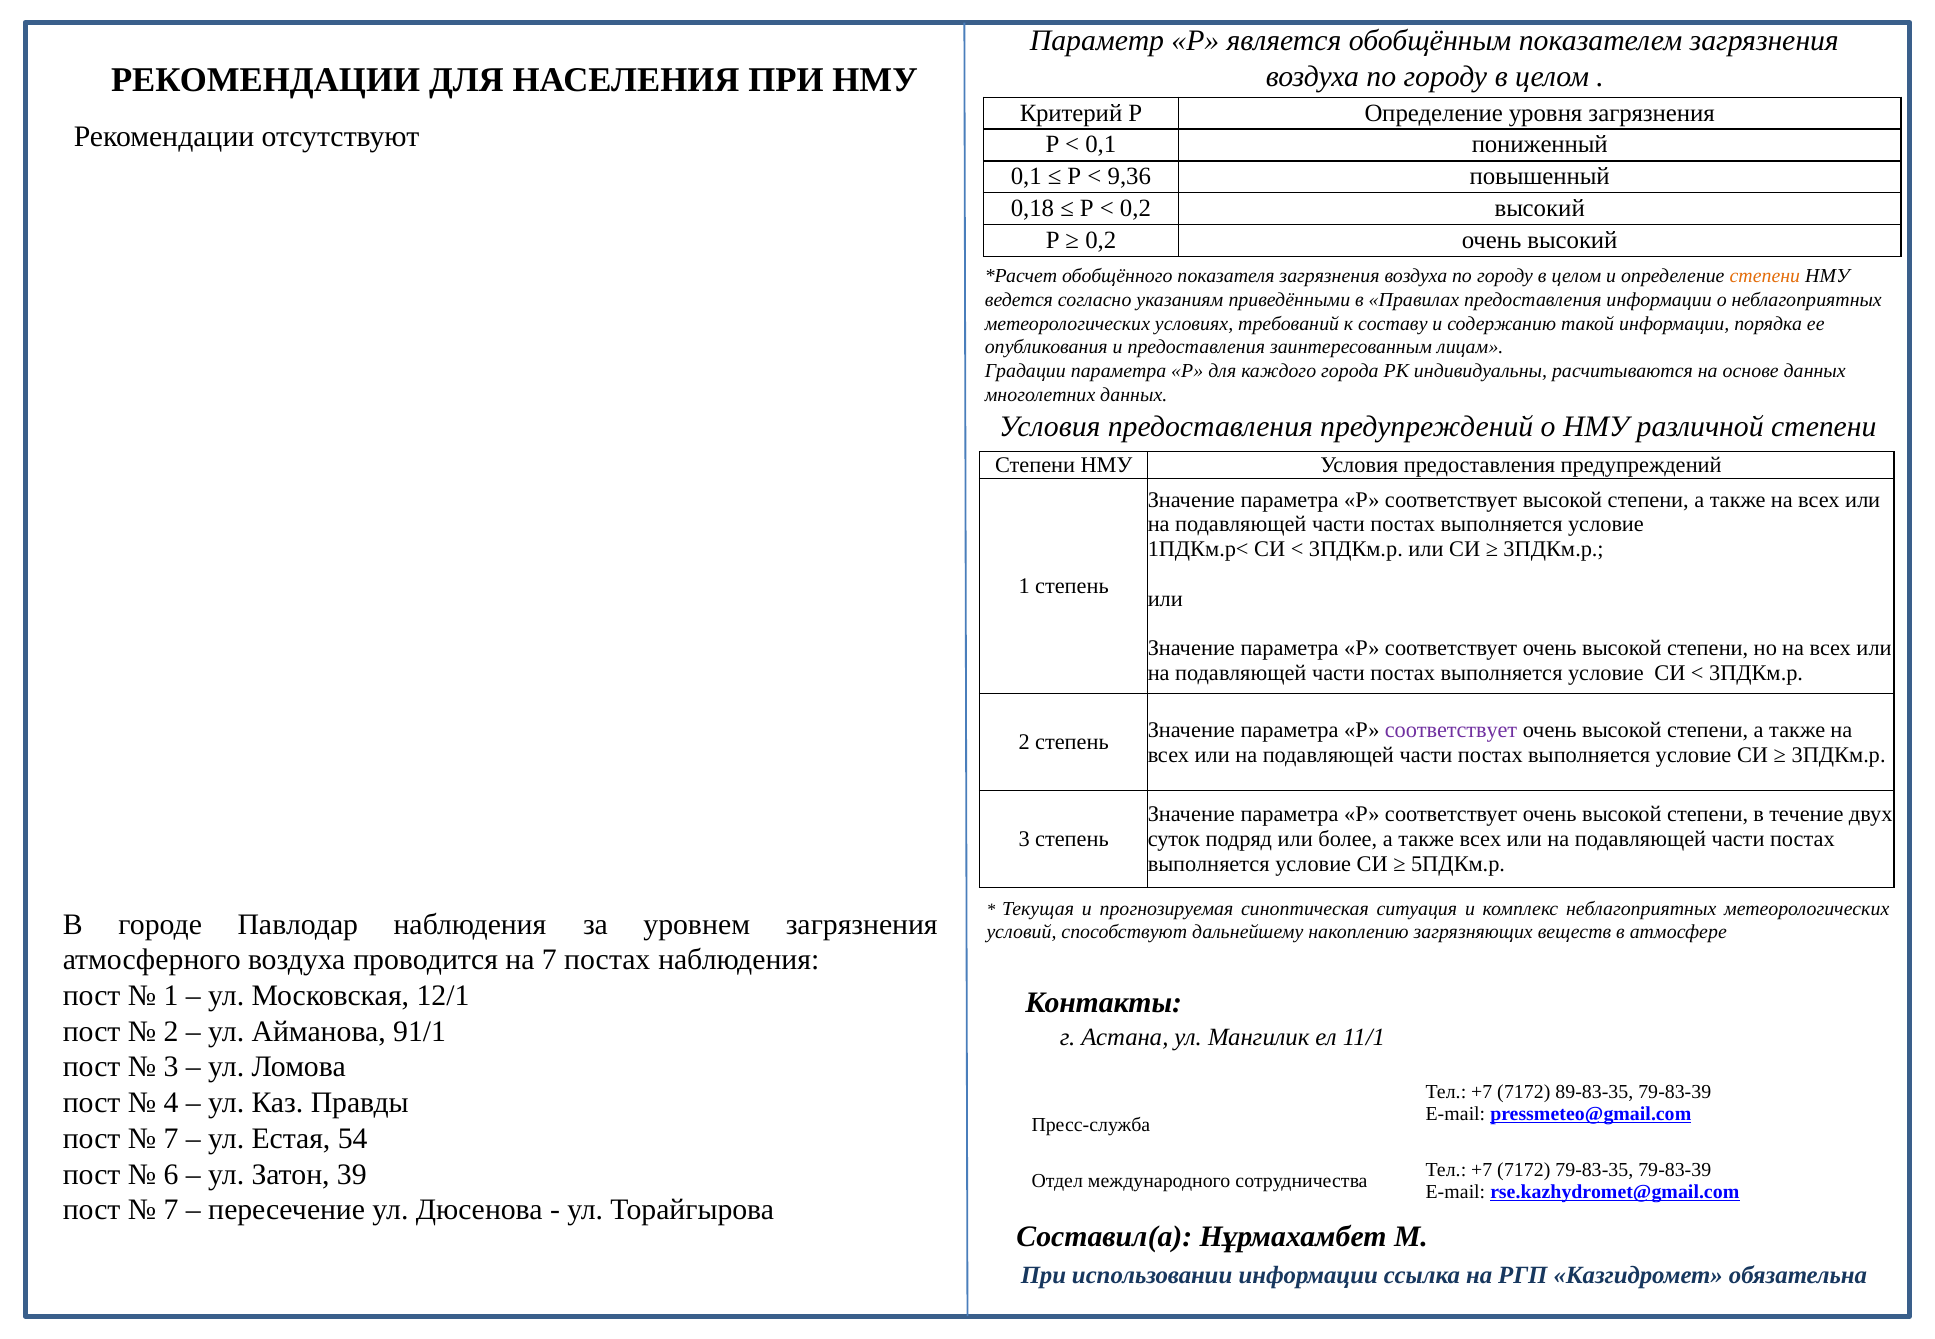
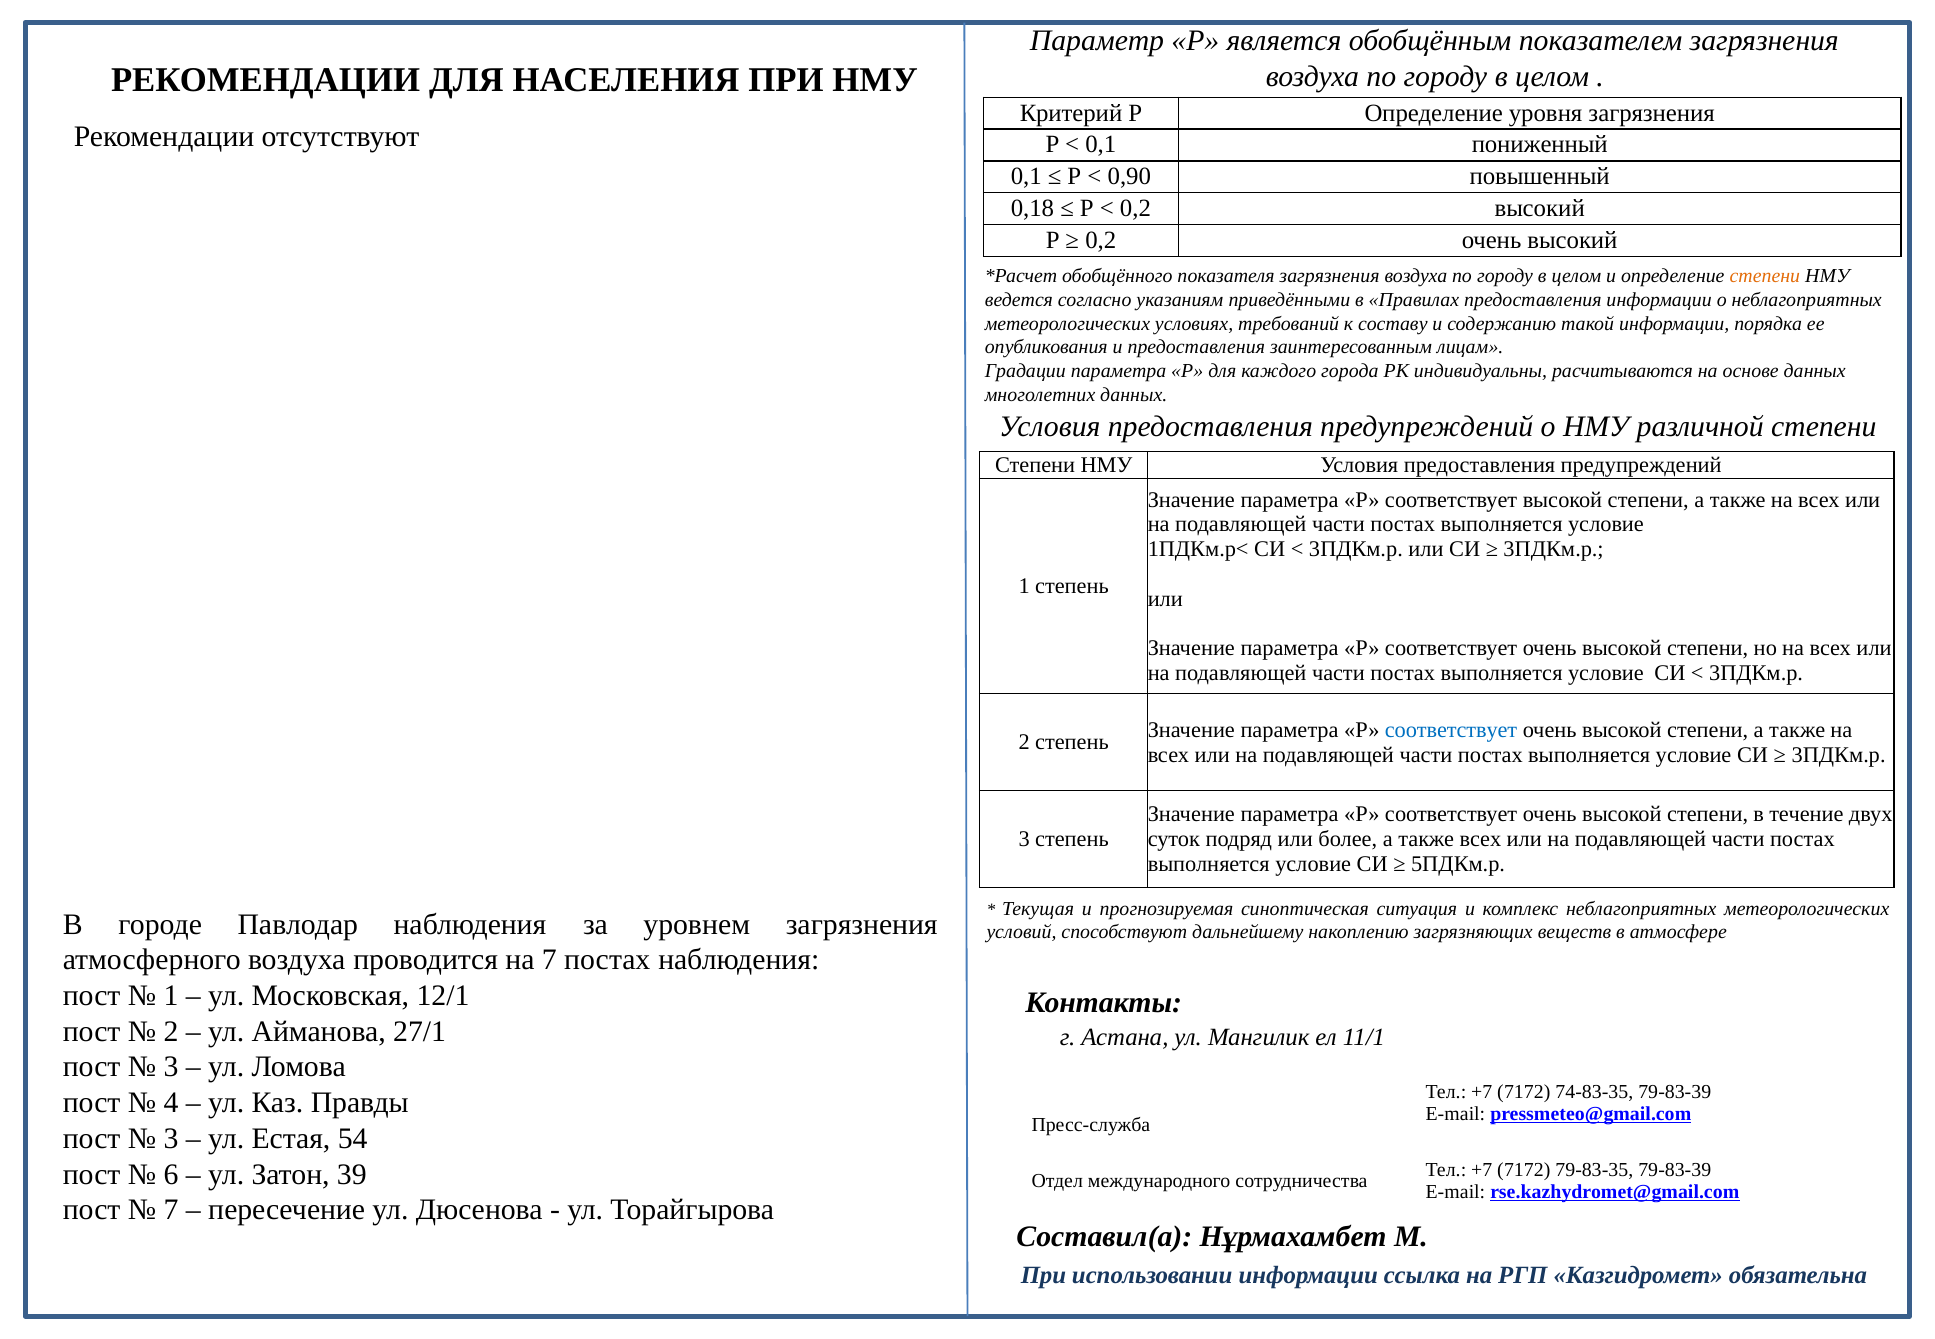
9,36: 9,36 -> 0,90 (1129, 177)
соответствует colour: purple -> blue (1451, 730)
91/1: 91/1 -> 27/1 (420, 1032)
89-83-35: 89-83-35 -> 74-83-35 (1594, 1093)
7: 7 -> 3 (171, 1139)
